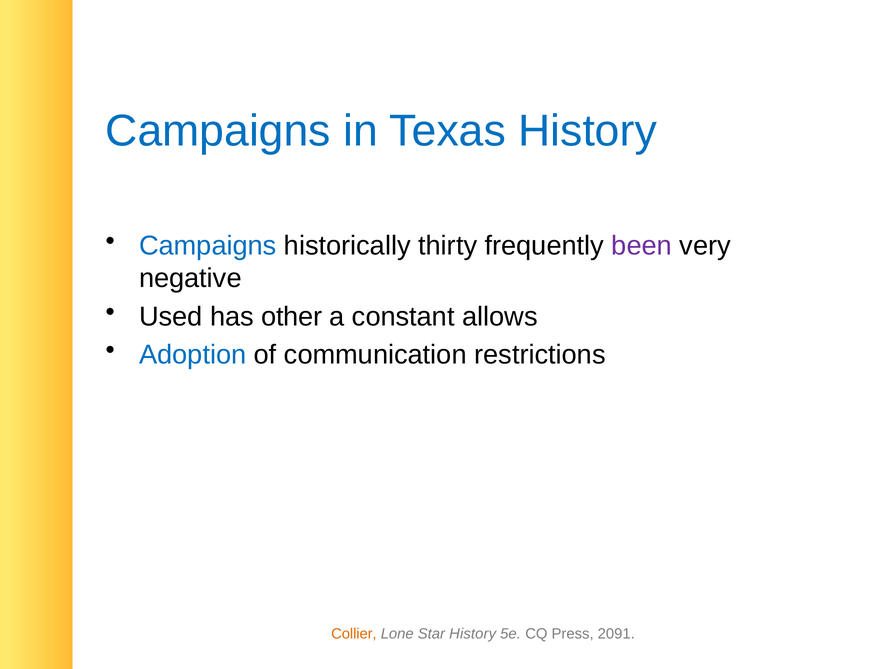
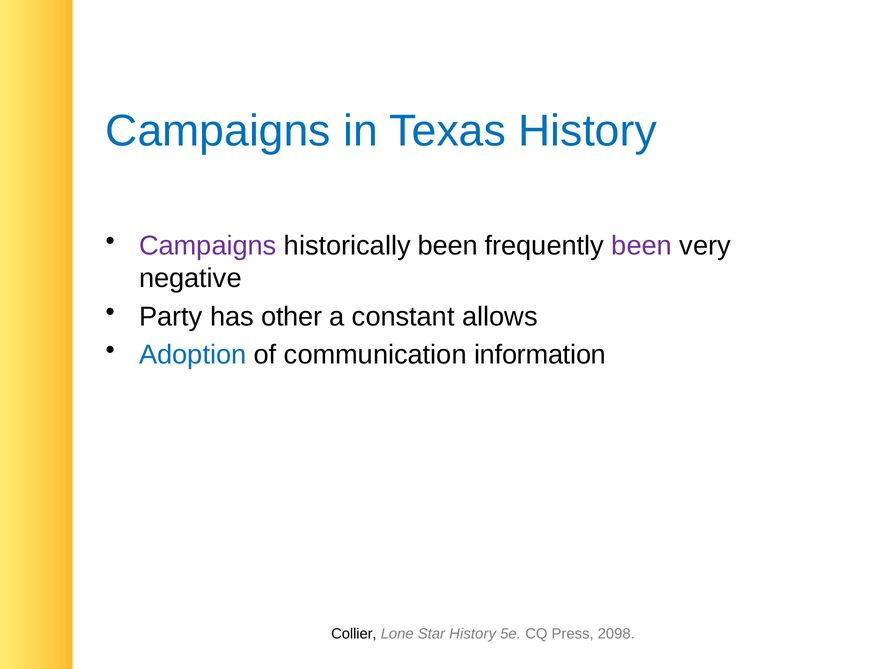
Campaigns colour: blue -> purple (208, 246)
historically thirty: thirty -> been (448, 246)
Used: Used -> Party (171, 317)
restrictions: restrictions -> information (540, 355)
Collier colour: orange -> black (354, 634)
2091: 2091 -> 2098 (616, 634)
